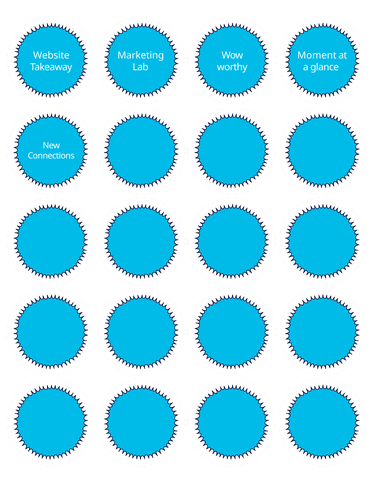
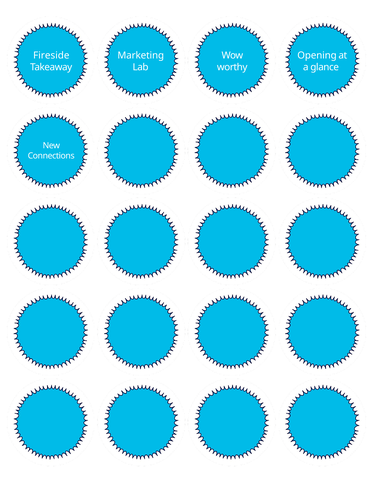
Website: Website -> Fireside (51, 55)
Moment: Moment -> Opening (317, 55)
